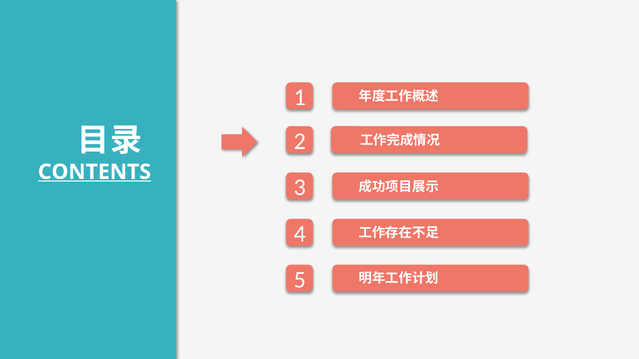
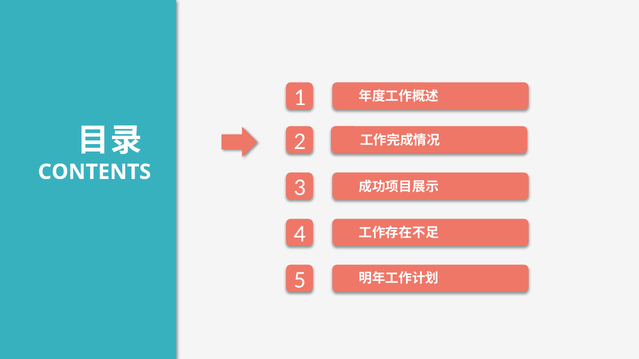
CONTENTS underline: present -> none (94, 172)
